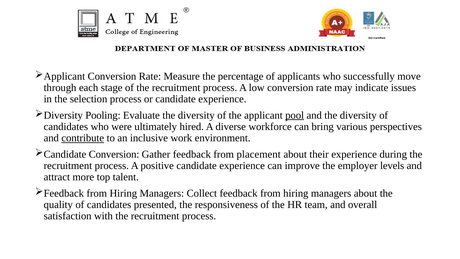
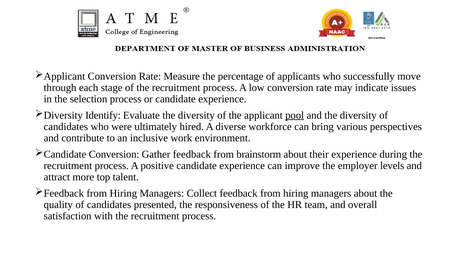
Pooling: Pooling -> Identify (103, 115)
contribute underline: present -> none (83, 138)
placement: placement -> brainstorm (259, 154)
